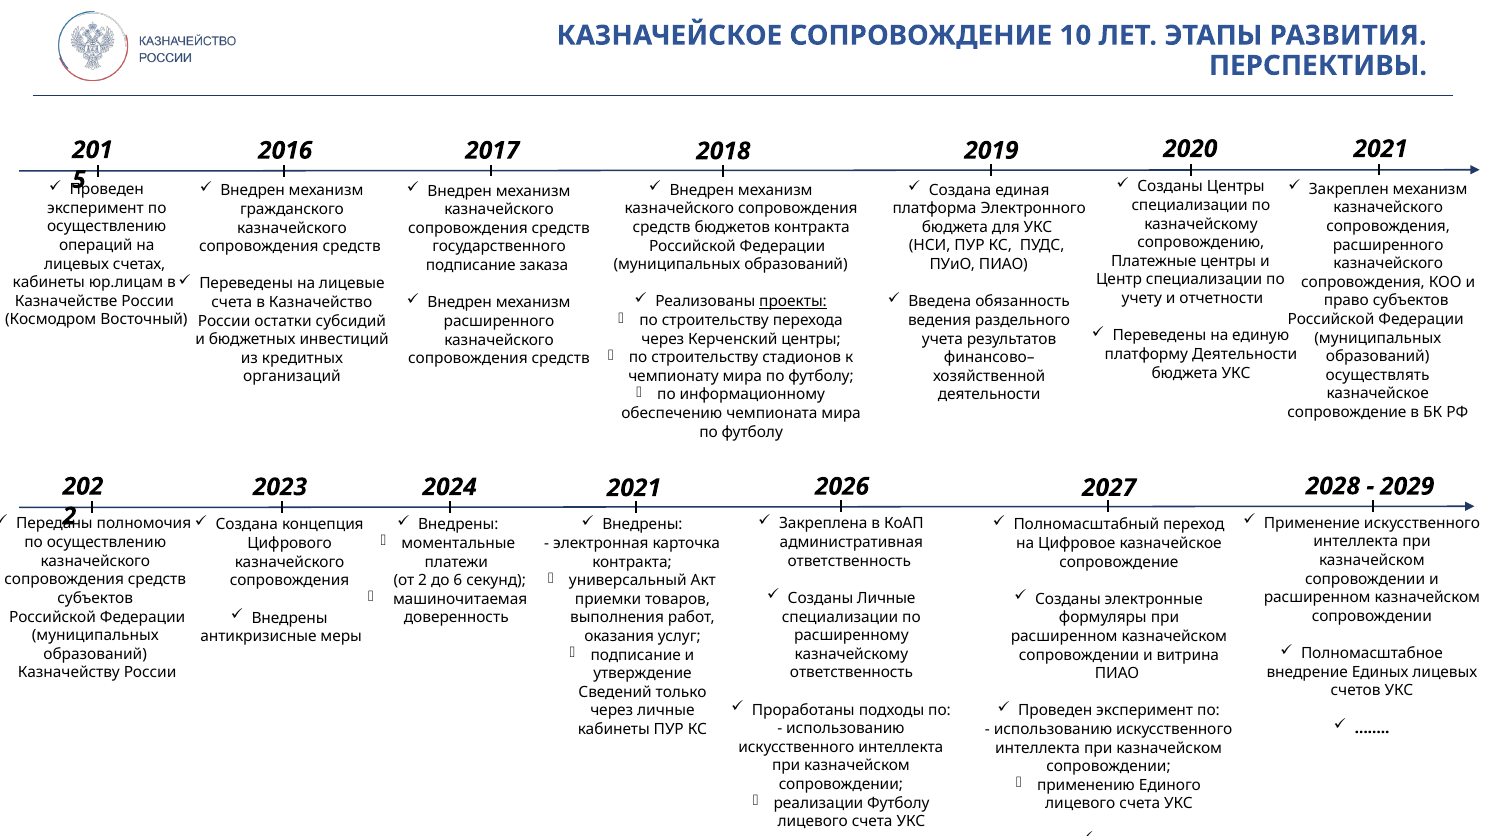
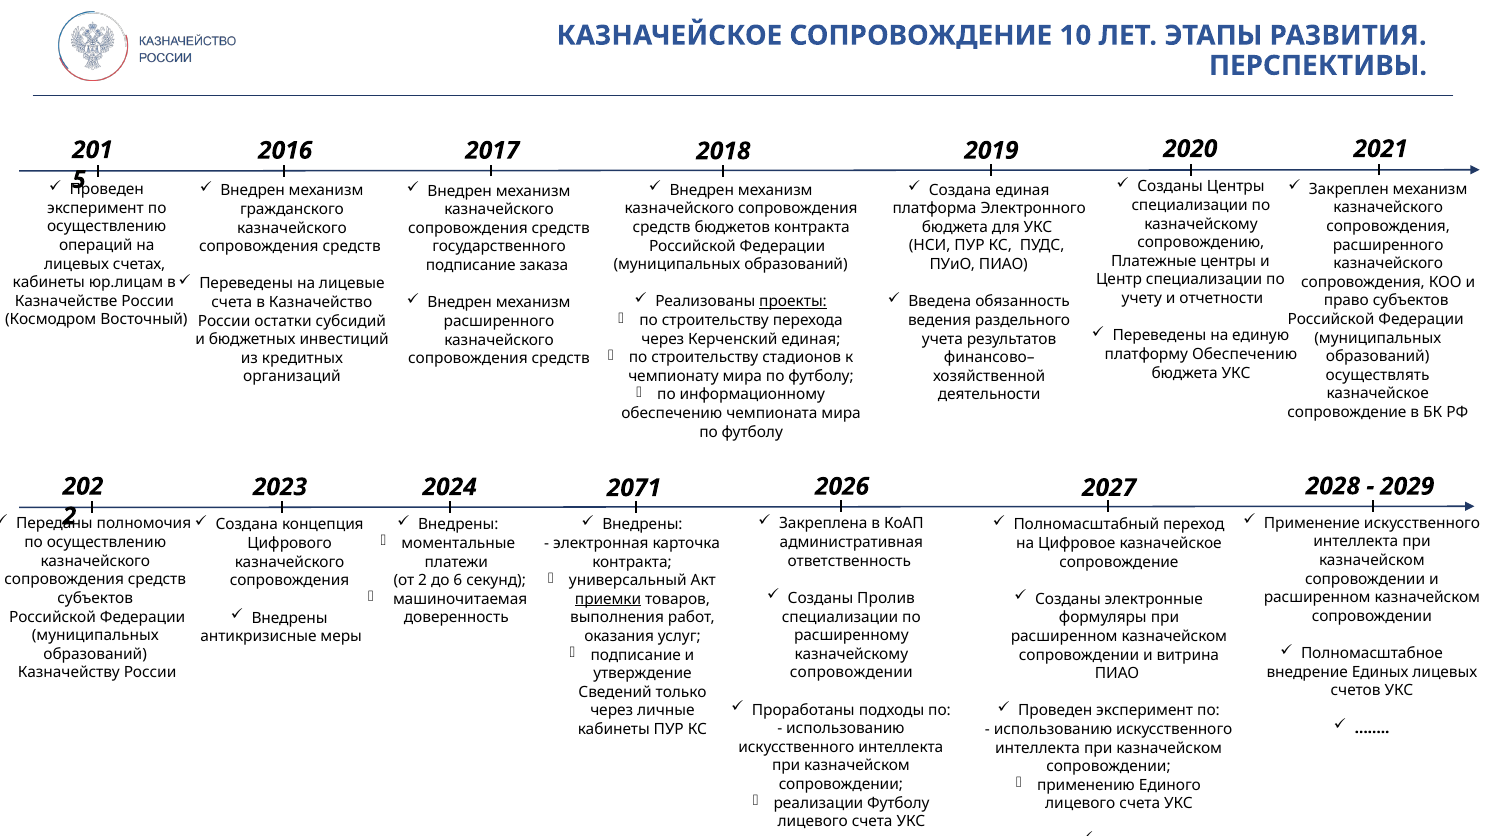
Керченский центры: центры -> единая (811, 339)
платформу Деятельности: Деятельности -> Обеспечению (1245, 354)
2023 2021: 2021 -> 2071 (634, 488)
Созданы Личные: Личные -> Пролив (886, 598)
приемки underline: none -> present (608, 599)
ответственность: ответственность -> сопровождении (851, 673)
